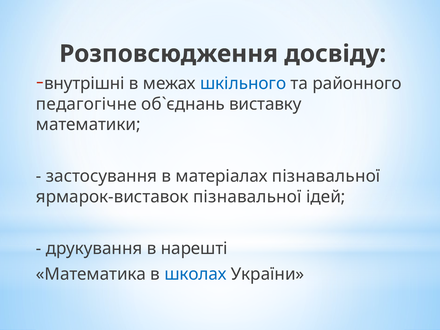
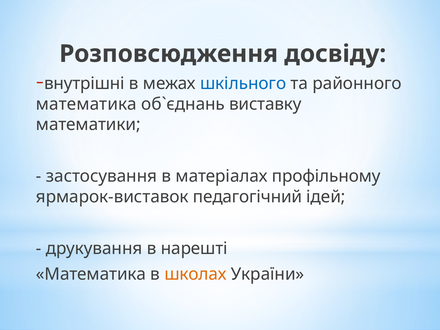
педагогічне: педагогічне -> математика (86, 104)
матеріалах пізнавальної: пізнавальної -> профільному (326, 176)
ярмарок-виставок пізнавальної: пізнавальної -> педагогічний (248, 197)
школах colour: blue -> orange (195, 274)
